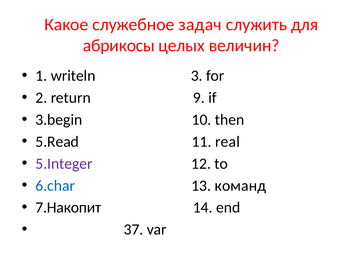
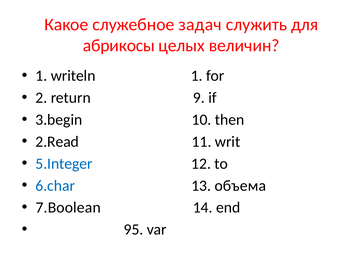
writeln 3: 3 -> 1 (197, 76)
5.Read: 5.Read -> 2.Read (57, 142)
real: real -> writ (228, 142)
5.Integer colour: purple -> blue (64, 164)
команд: команд -> объема (240, 186)
7.Накопит: 7.Накопит -> 7.Boolean (68, 208)
37: 37 -> 95 (133, 230)
